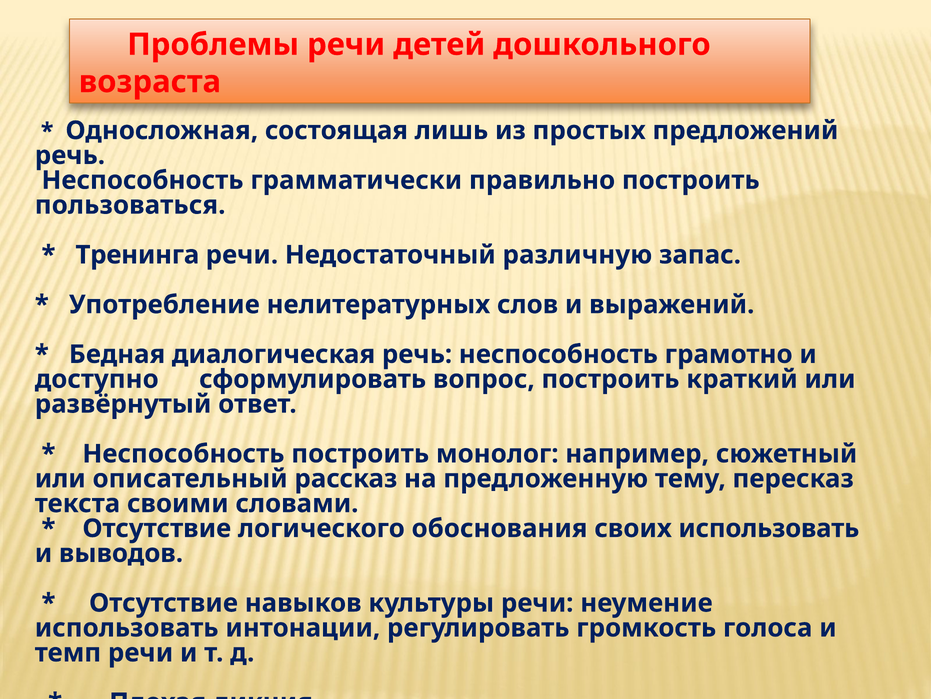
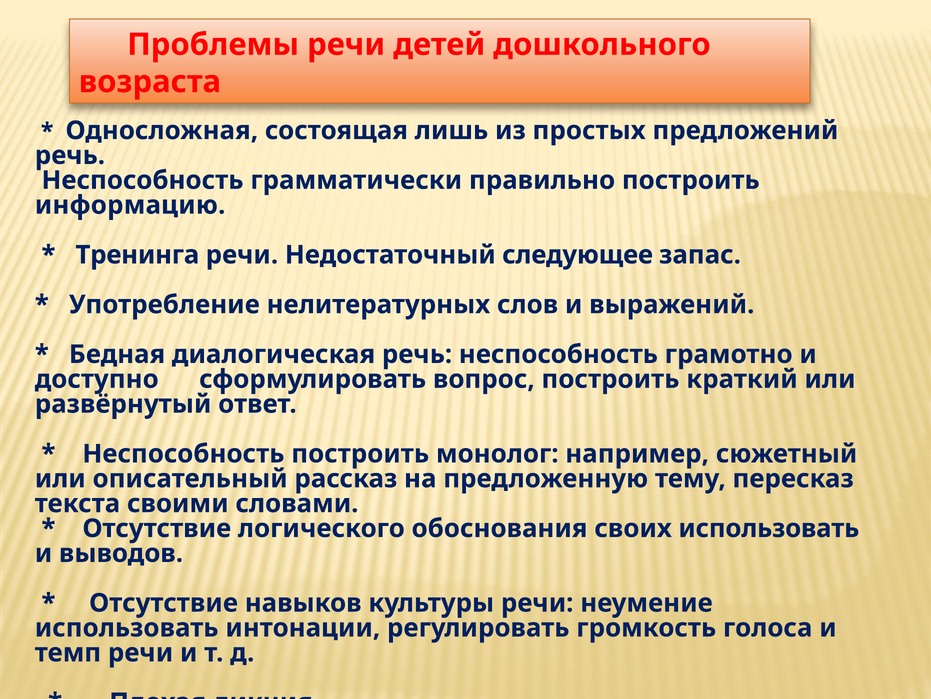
пользоваться: пользоваться -> информацию (130, 205)
различную: различную -> следующее (578, 255)
